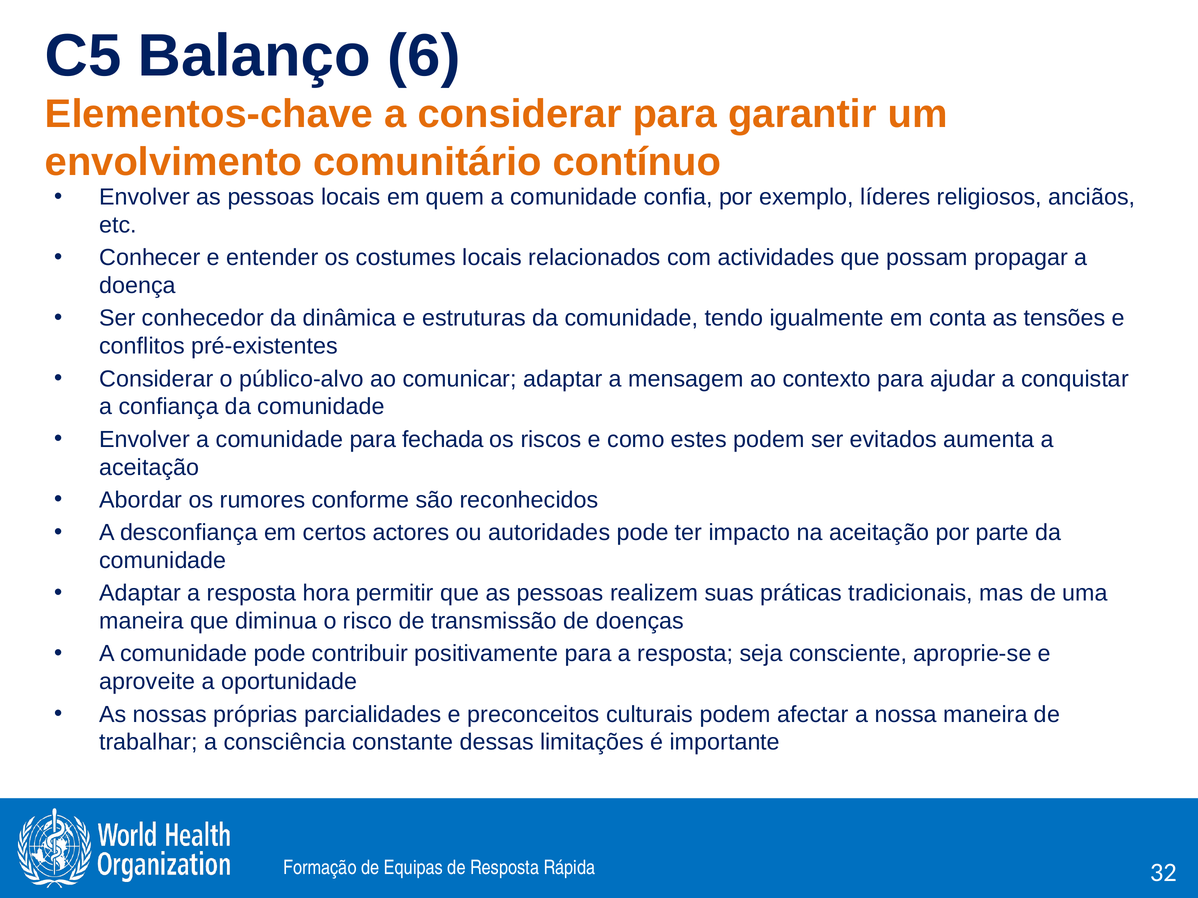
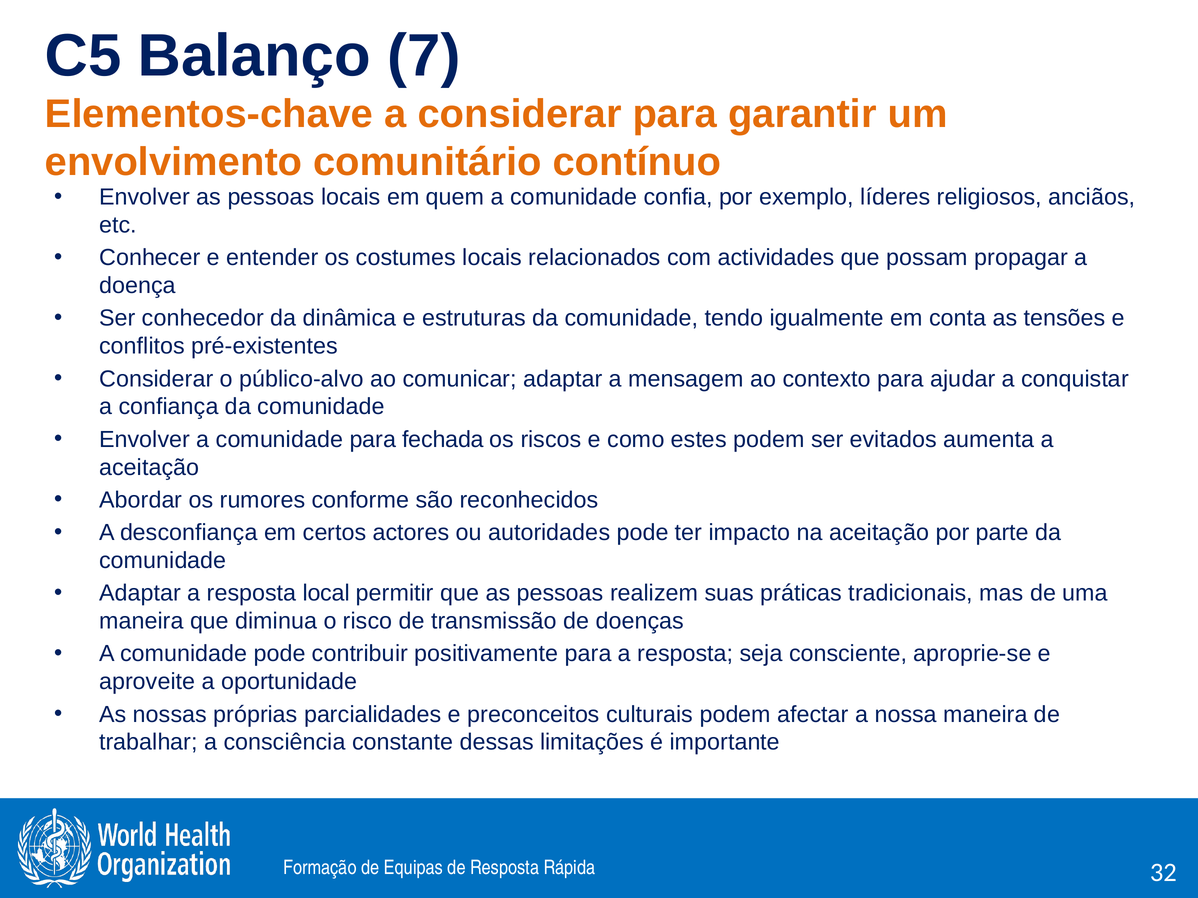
6: 6 -> 7 (424, 56)
hora: hora -> local (326, 594)
